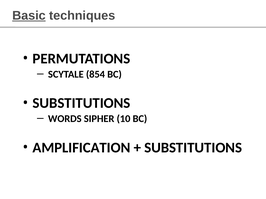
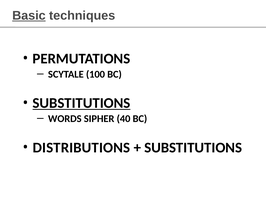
854: 854 -> 100 (95, 75)
SUBSTITUTIONS underline: none -> present (81, 103)
10: 10 -> 40 (124, 119)
AMPLIFICATION: AMPLIFICATION -> DISTRIBUTIONS (81, 148)
